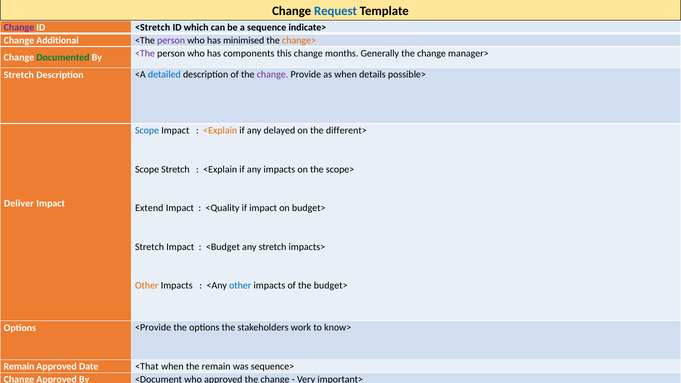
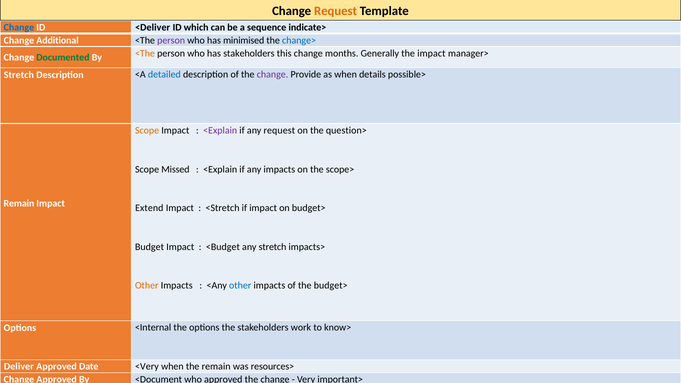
Request colour: blue -> orange (336, 11)
Change colour: purple -> blue (19, 28)
<Stretch: <Stretch -> <Deliver (153, 28)
change> colour: orange -> blue (299, 41)
<The colour: purple -> orange (145, 54)
has components: components -> stakeholders (249, 54)
Generally the change: change -> impact (431, 54)
Scope colour: blue -> orange (147, 131)
<Explain colour: orange -> purple (220, 131)
any delayed: delayed -> request (279, 131)
different>: different> -> question> (346, 131)
Scope Stretch: Stretch -> Missed (175, 169)
Deliver: Deliver -> Remain (19, 203)
<Quality: <Quality -> <Stretch (223, 208)
Stretch: Stretch -> Budget (150, 247)
<Provide: <Provide -> <Internal (153, 328)
Remain: Remain -> Deliver (19, 367)
<That: <That -> <Very (147, 367)
sequence>: sequence> -> resources> (273, 367)
